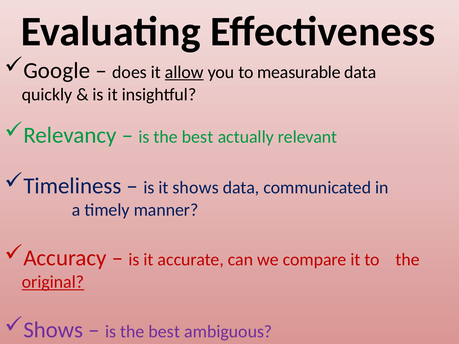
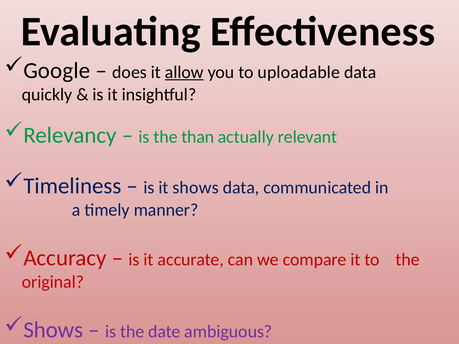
measurable: measurable -> uploadable (299, 72)
best: best -> than (198, 137)
original underline: present -> none (53, 282)
best: best -> date (164, 332)
